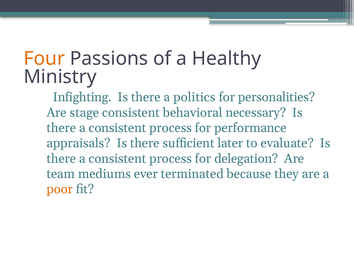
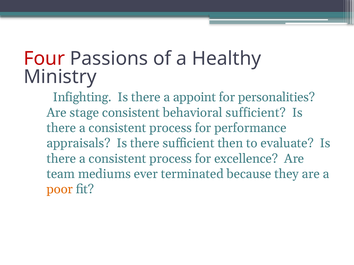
Four colour: orange -> red (44, 59)
politics: politics -> appoint (195, 97)
behavioral necessary: necessary -> sufficient (256, 113)
later: later -> then (230, 144)
delegation: delegation -> excellence (246, 159)
